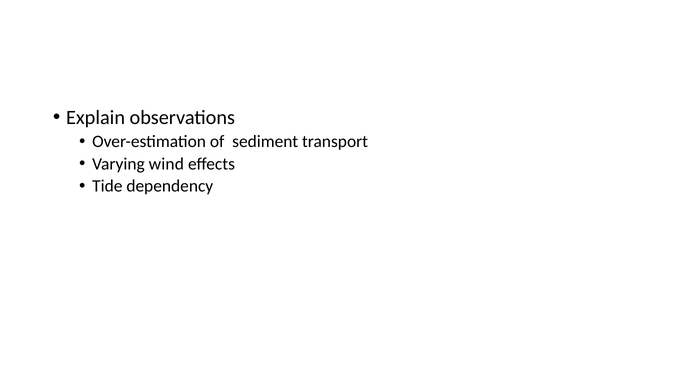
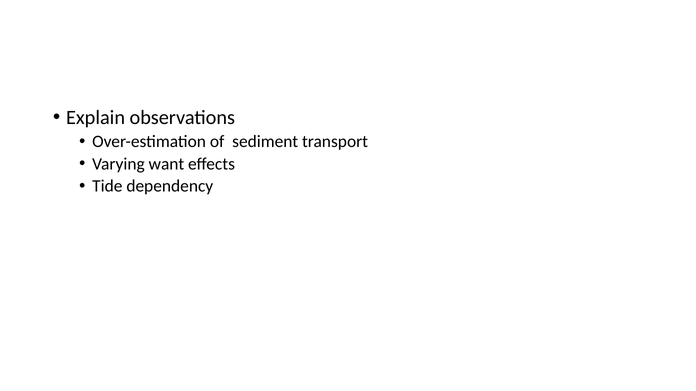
wind: wind -> want (166, 164)
